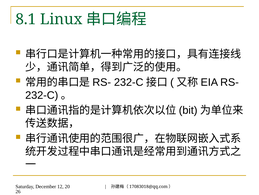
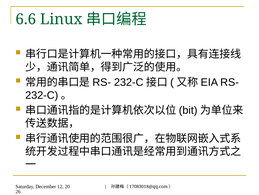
8.1: 8.1 -> 6.6 (26, 19)
